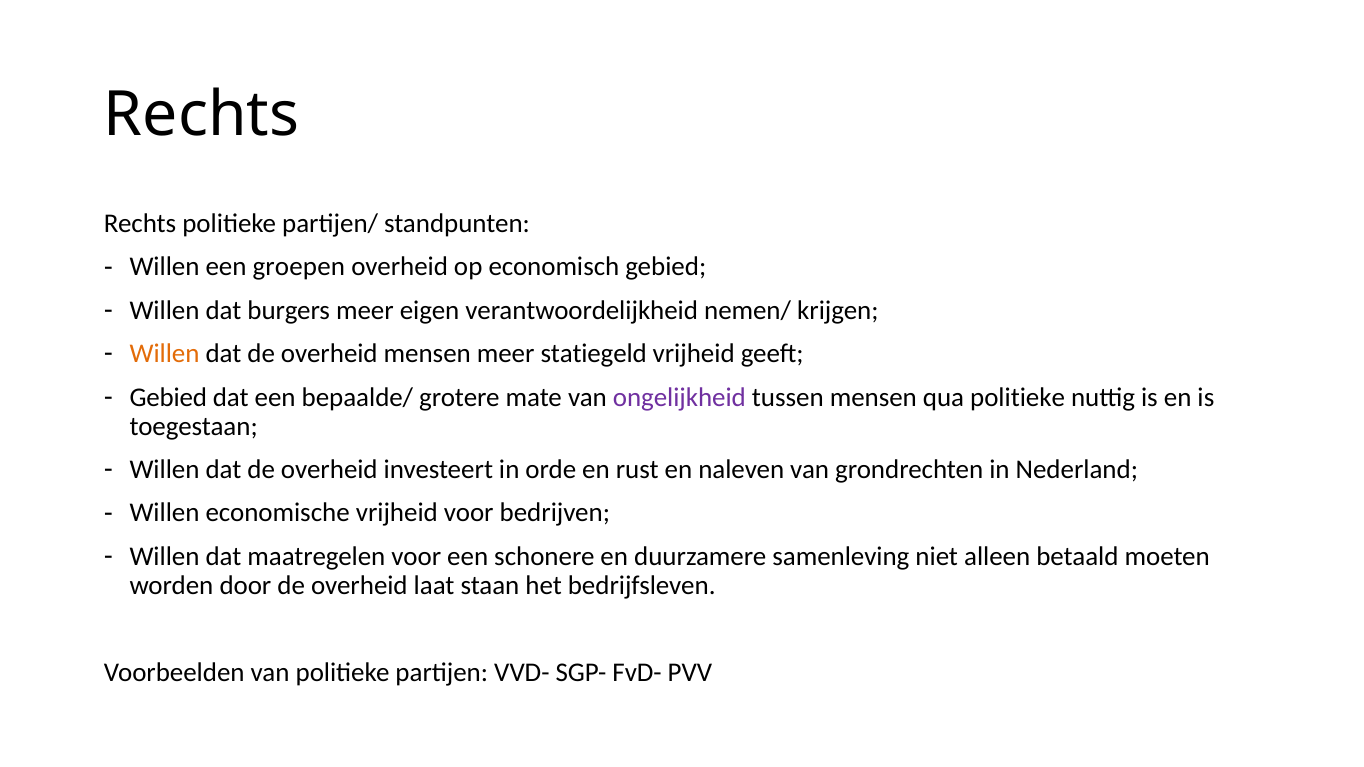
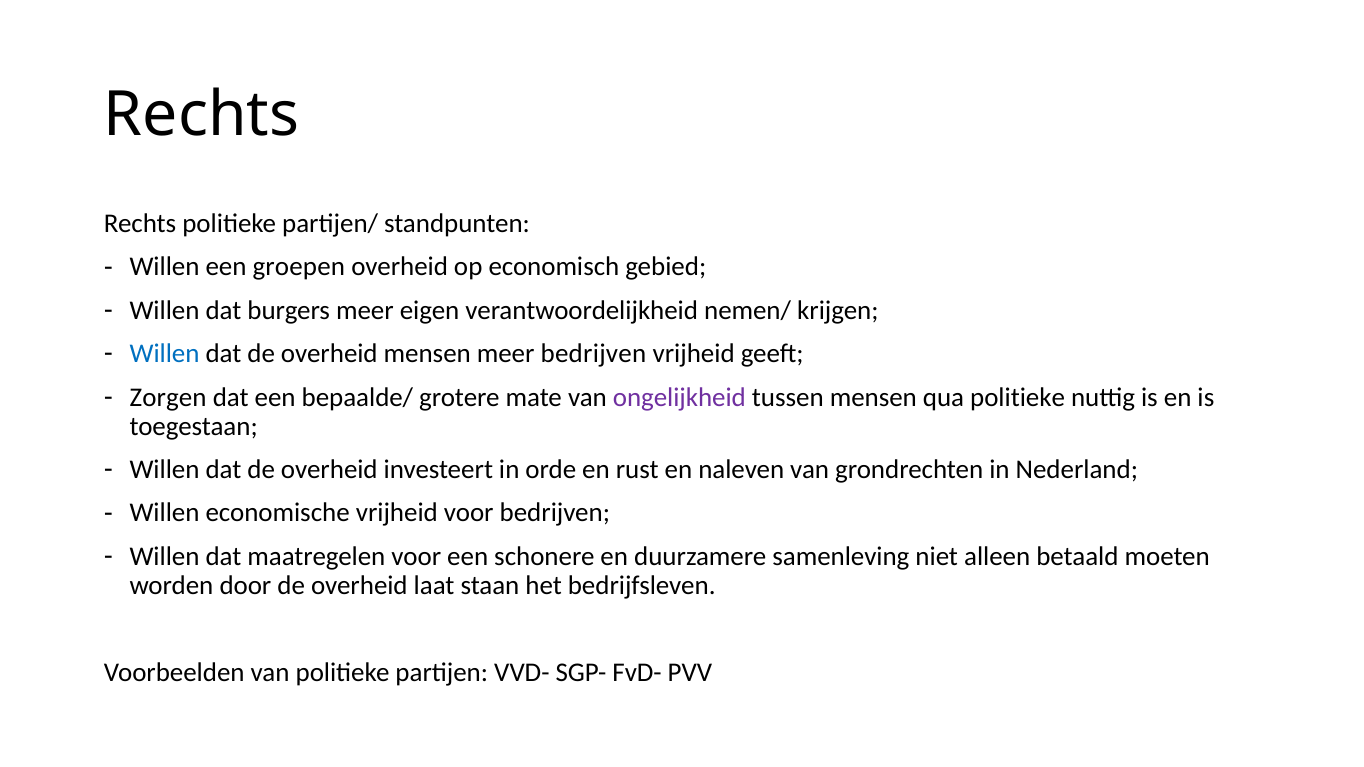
Willen colour: orange -> blue (165, 354)
meer statiegeld: statiegeld -> bedrijven (593, 354)
Gebied: Gebied -> Zorgen (168, 397)
